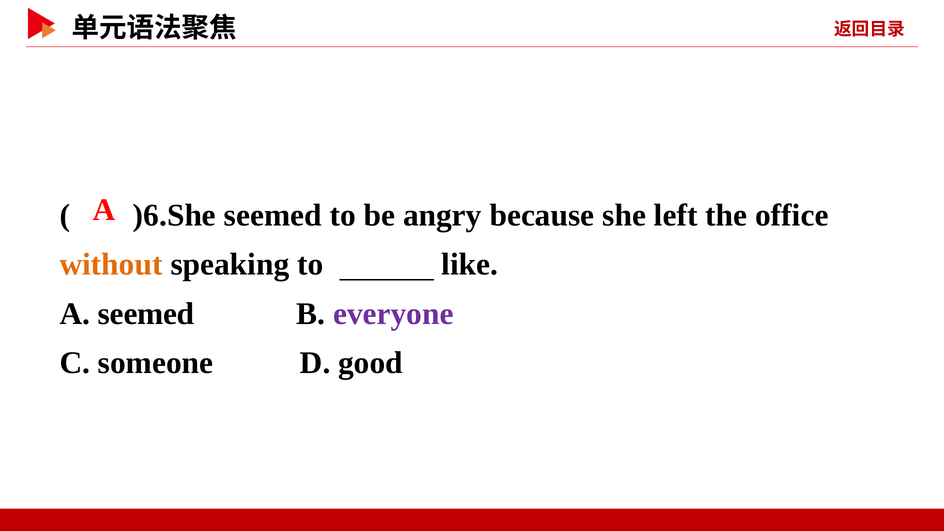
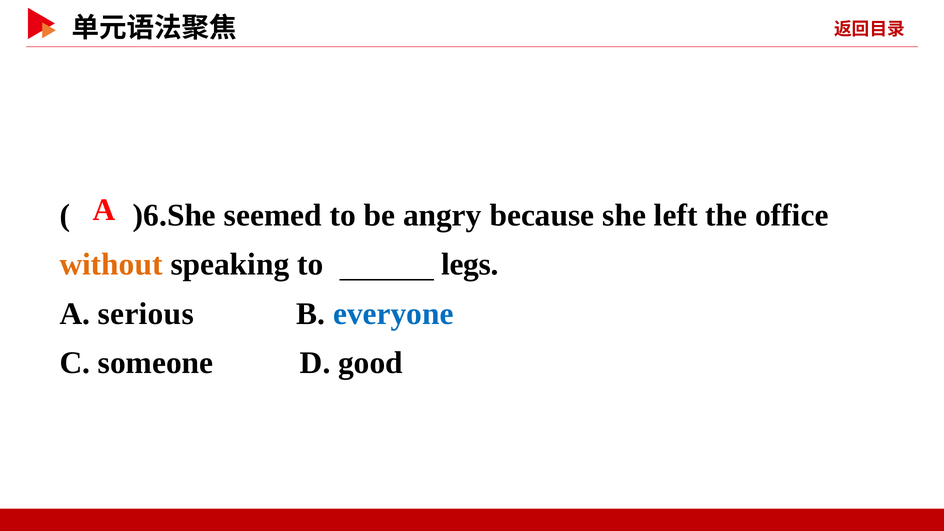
like: like -> legs (470, 265)
A seemed: seemed -> serious (146, 314)
everyone colour: purple -> blue (393, 314)
